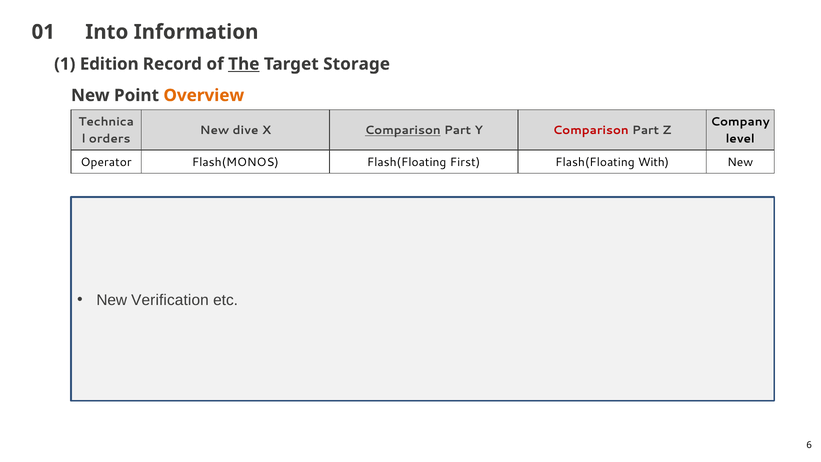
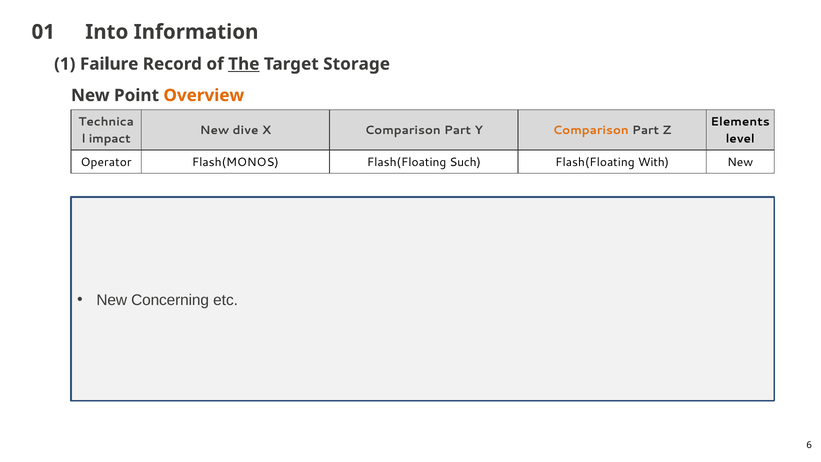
Edition: Edition -> Failure (109, 64)
Company: Company -> Elements (740, 122)
Comparison underline: present -> none (403, 130)
Comparison colour: red -> orange (591, 130)
orders: orders -> impact (110, 139)
First: First -> Such (465, 162)
Verification: Verification -> Concerning (170, 300)
